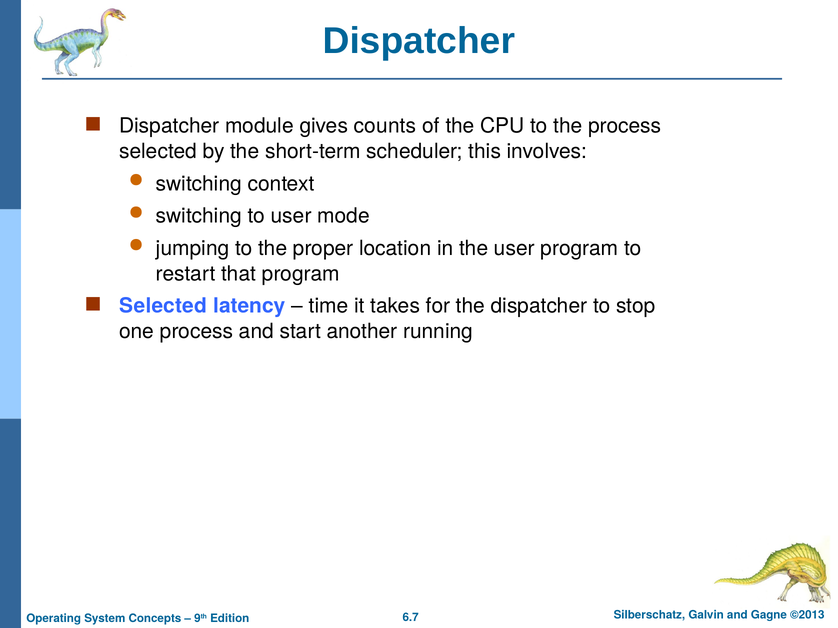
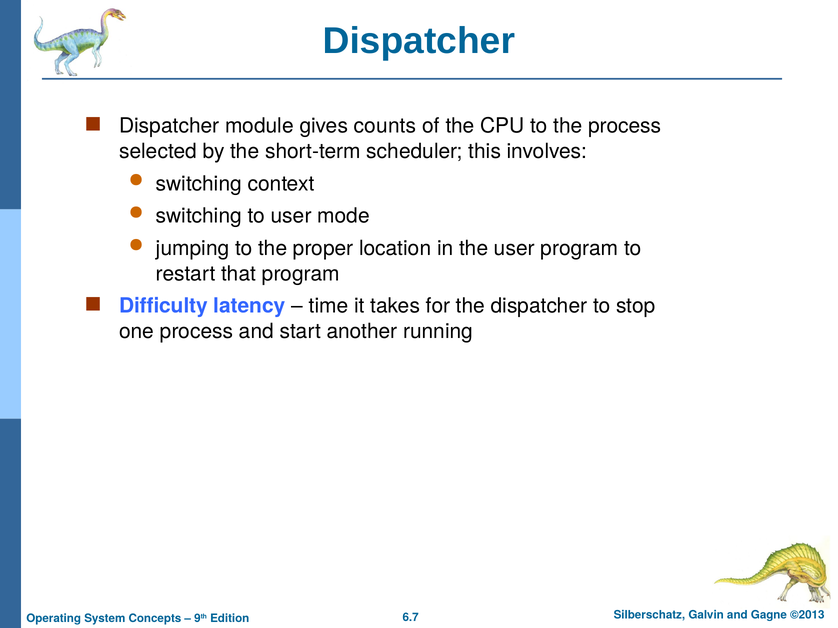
Selected: Selected -> Difficulty (163, 306)
